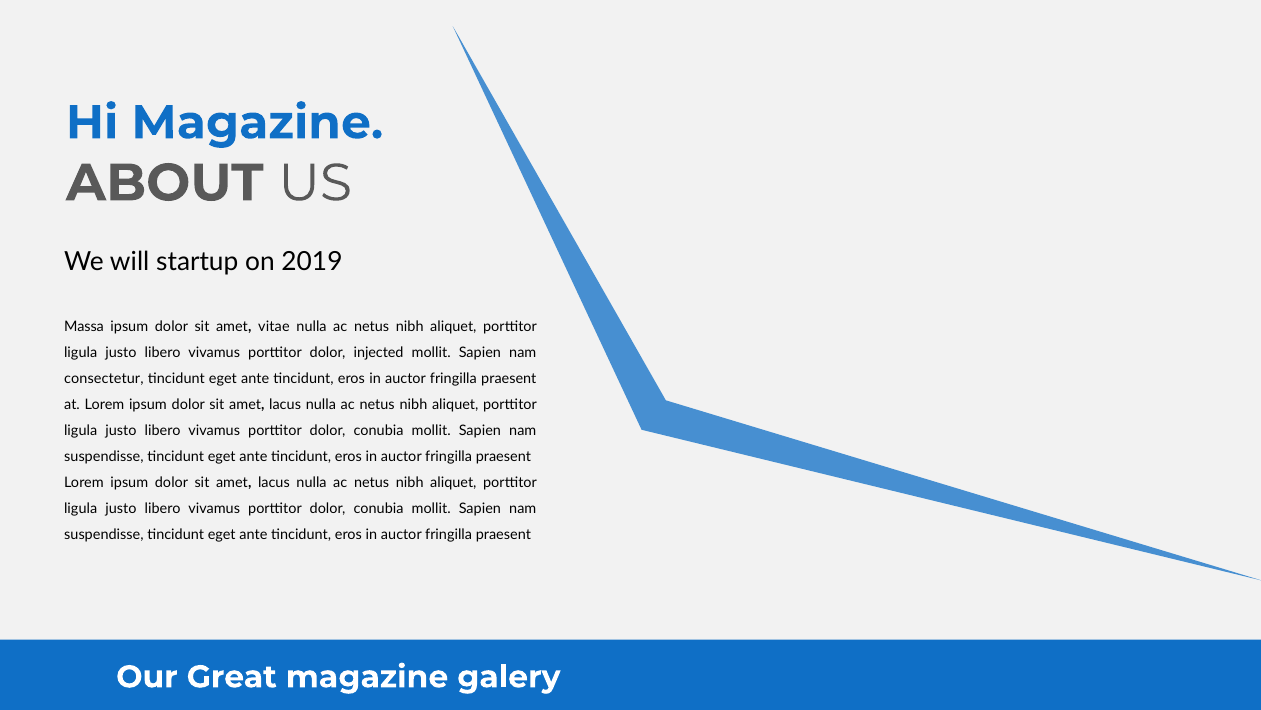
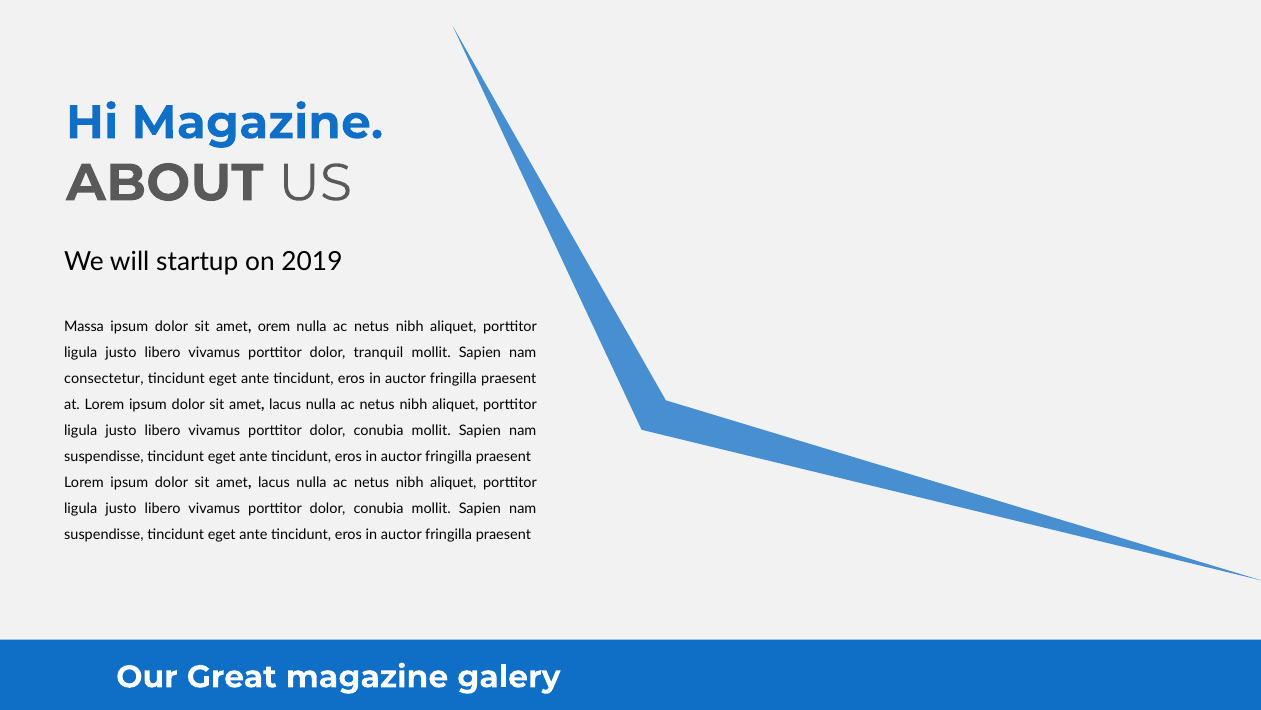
vitae: vitae -> orem (274, 326)
injected: injected -> tranquil (379, 352)
